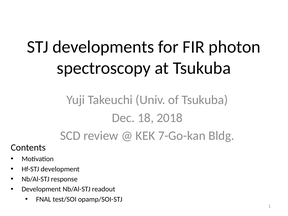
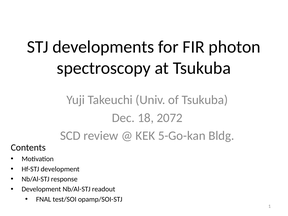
2018: 2018 -> 2072 (170, 118)
7-Go-kan: 7-Go-kan -> 5-Go-kan (182, 136)
